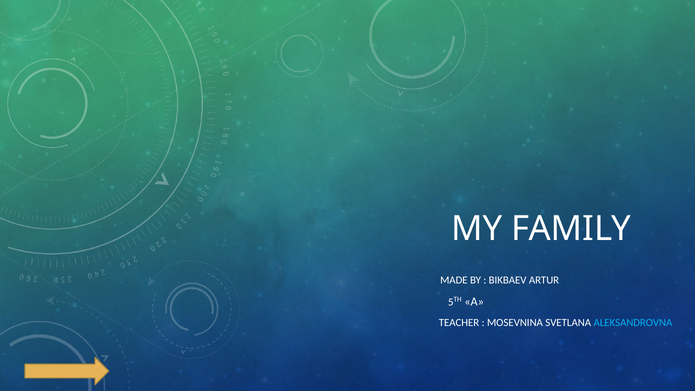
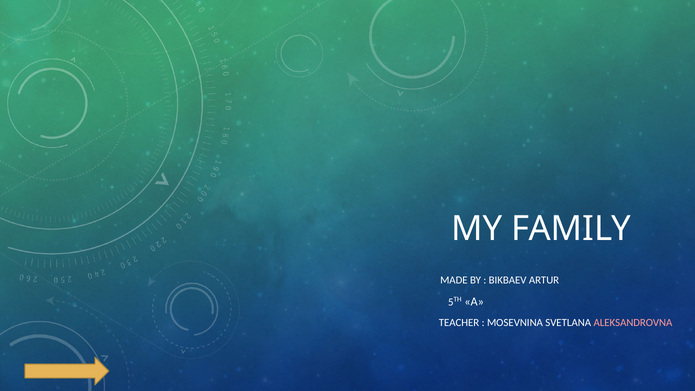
ALEKSANDROVNA colour: light blue -> pink (633, 322)
